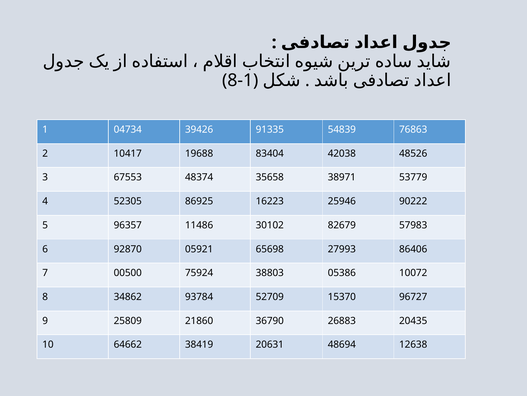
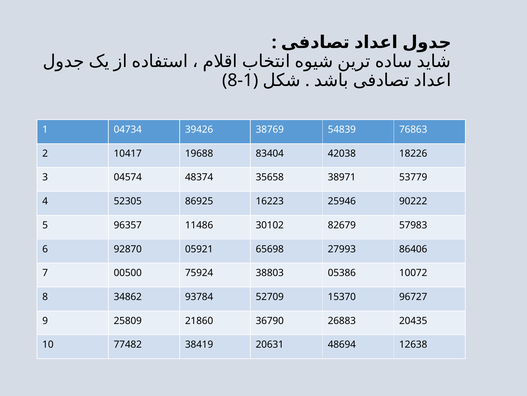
91335: 91335 -> 38769 (270, 129)
48526: 48526 -> 18226 (413, 153)
67553: 67553 -> 04574 (128, 177)
64662: 64662 -> 77482 (128, 344)
